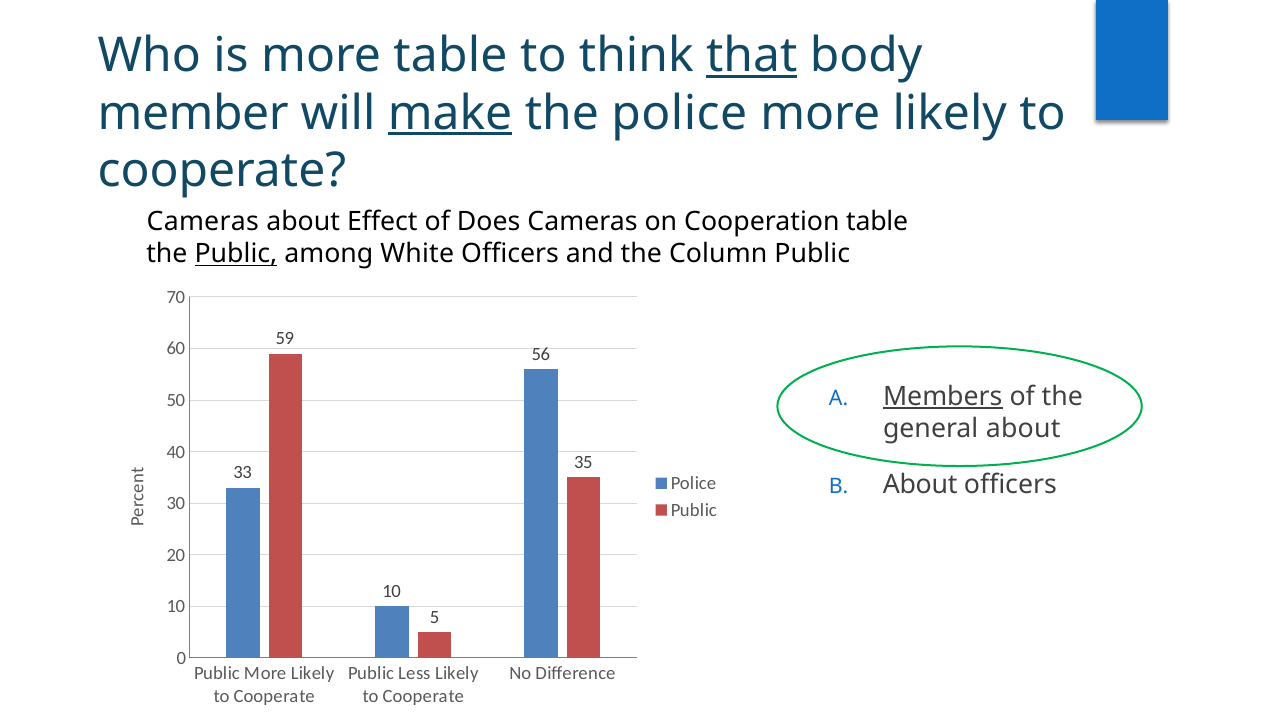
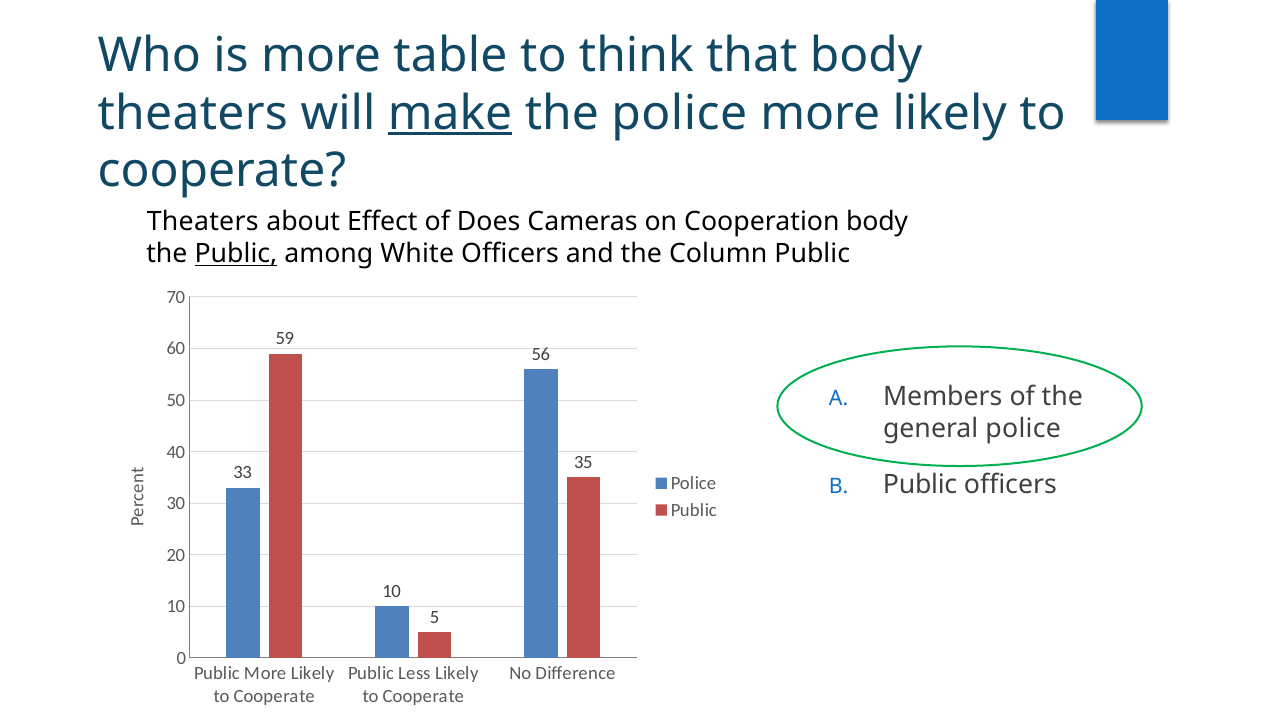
that underline: present -> none (752, 56)
member: member -> theaters (193, 113)
Cameras: Cameras -> Theaters (203, 222)
Cooperation table: table -> body (877, 222)
Members underline: present -> none (943, 396)
general about: about -> police (1023, 428)
About: About -> Public (920, 484)
